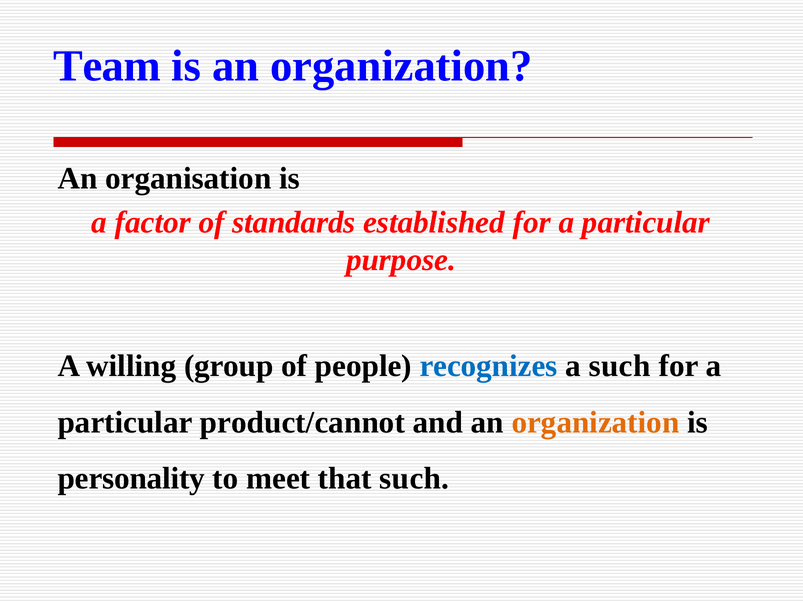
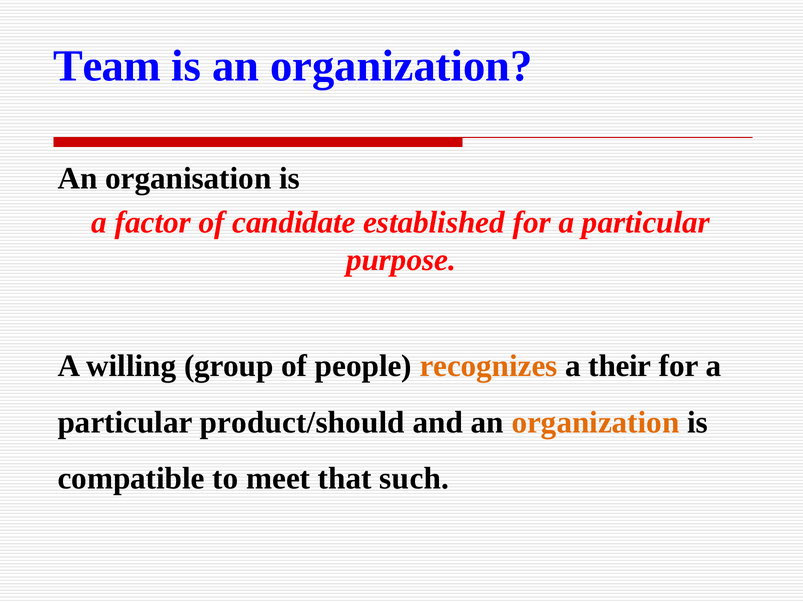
standards: standards -> candidate (294, 222)
recognizes colour: blue -> orange (489, 366)
a such: such -> their (620, 366)
product/cannot: product/cannot -> product/should (302, 422)
personality: personality -> compatible (131, 479)
